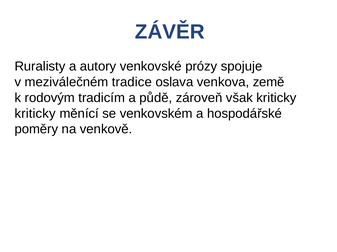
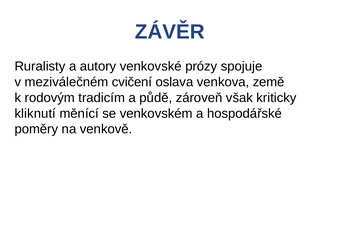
tradice: tradice -> cvičení (132, 82)
kriticky: kriticky -> kliknutí (35, 114)
